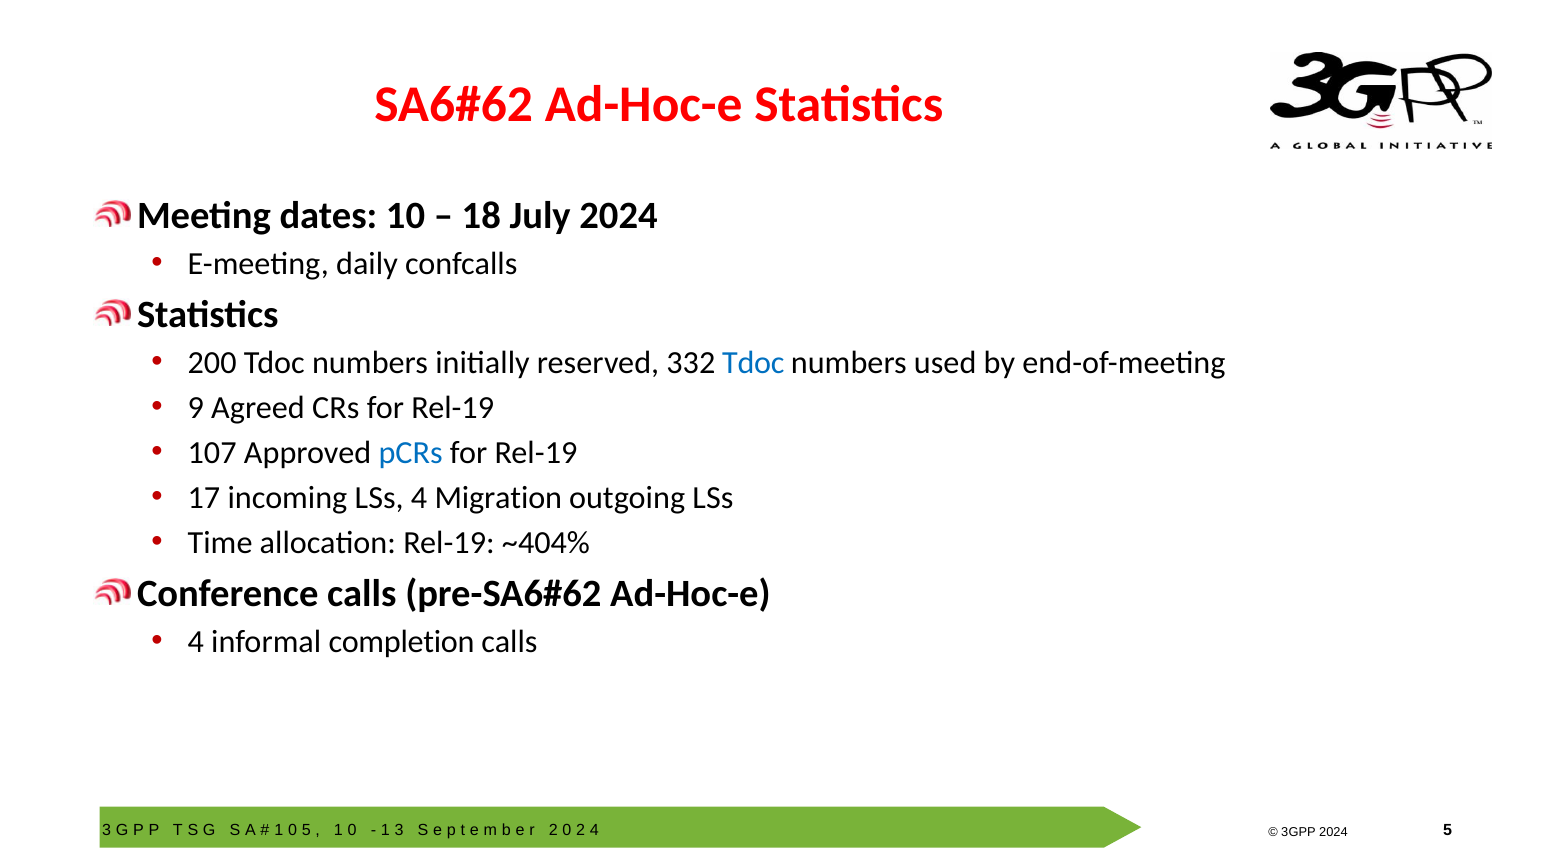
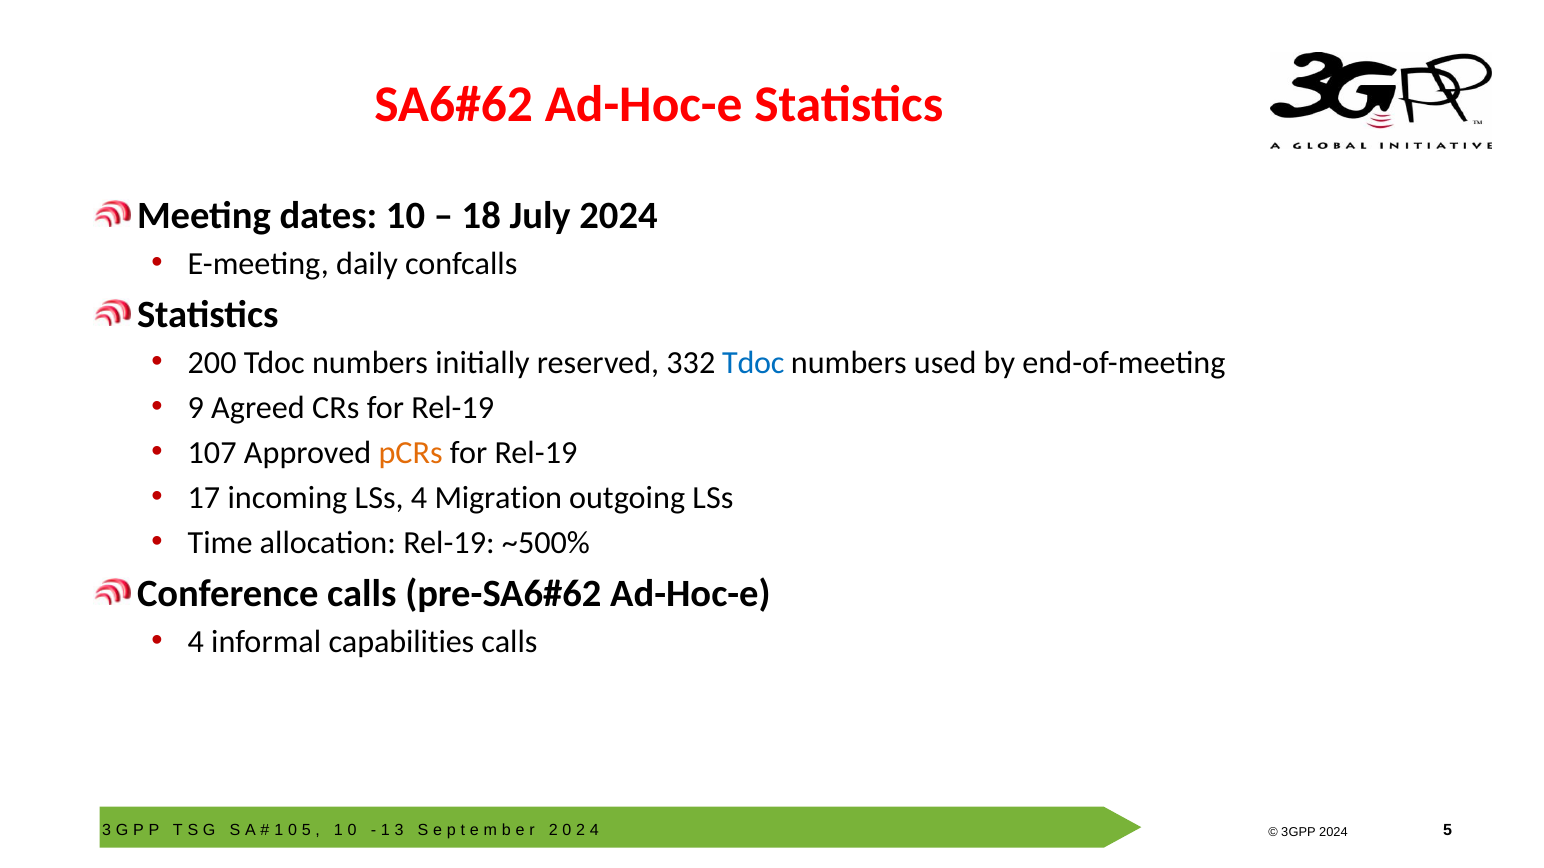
pCRs colour: blue -> orange (411, 453)
~404%: ~404% -> ~500% (546, 543)
completion: completion -> capabilities (401, 643)
